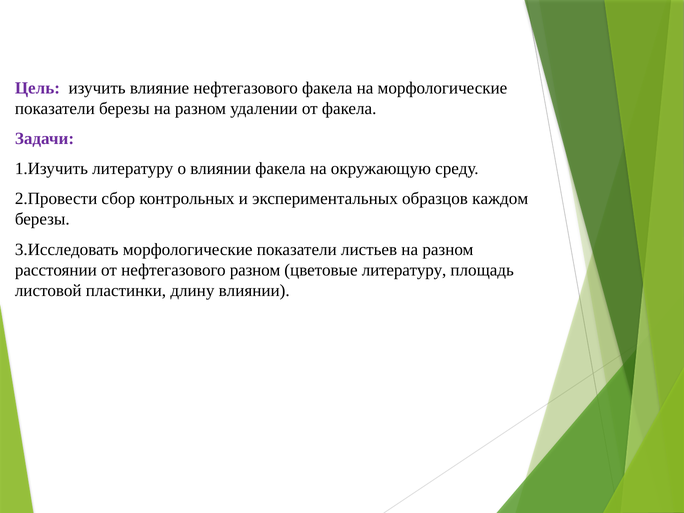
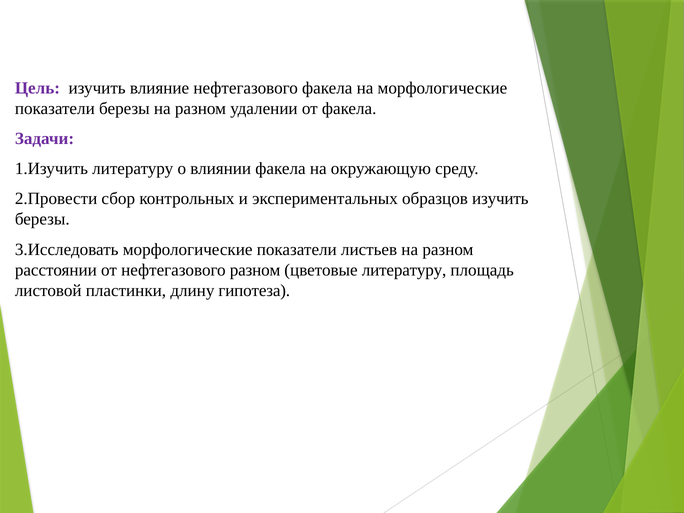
образцов каждом: каждом -> изучить (500, 199)
длину влиянии: влиянии -> гипотеза (254, 290)
